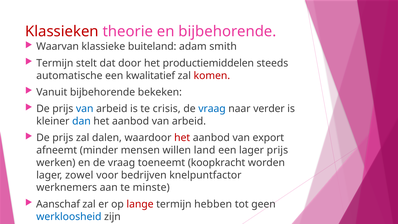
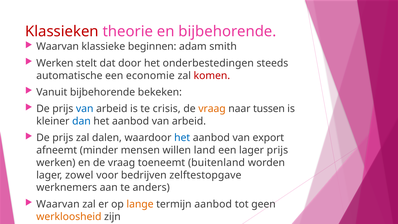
buiteland: buiteland -> beginnen (152, 47)
Termijn: Termijn -> Werken (55, 63)
productiemiddelen: productiemiddelen -> onderbestedingen (208, 63)
kwalitatief: kwalitatief -> economie (150, 76)
vraag colour: blue -> orange (212, 109)
verder: verder -> tussen (269, 109)
het colour: red -> blue (182, 138)
koopkracht: koopkracht -> buitenland (216, 163)
knelpuntfactor: knelpuntfactor -> zelftestopgave (205, 175)
minste: minste -> anders (151, 187)
Aanschaf: Aanschaf -> Waarvan (58, 204)
lange colour: red -> orange (140, 204)
termijn hebben: hebben -> aanbod (213, 204)
werkloosheid colour: blue -> orange (69, 216)
